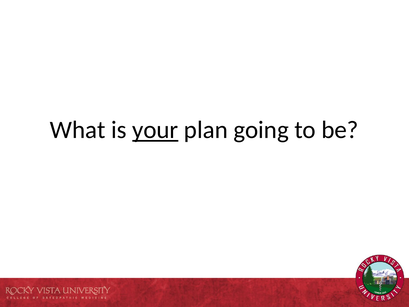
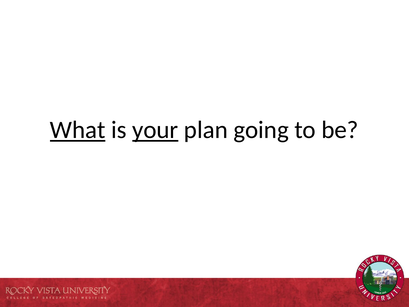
What underline: none -> present (78, 130)
